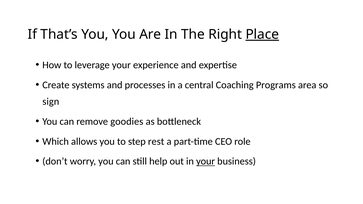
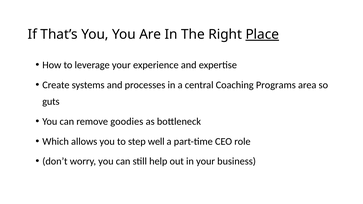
sign: sign -> guts (51, 102)
rest: rest -> well (156, 142)
your underline: present -> none (206, 161)
